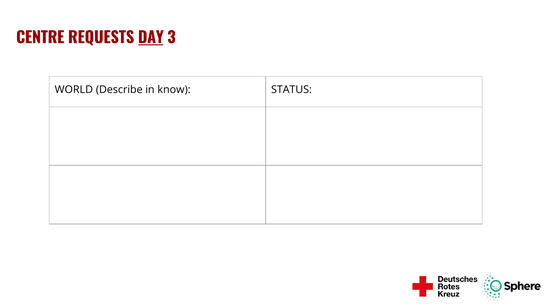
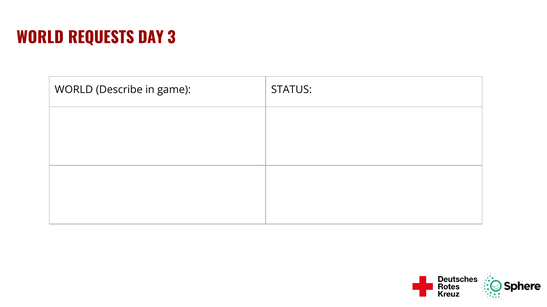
CENTRE: CENTRE -> WORLD (40, 38)
DAY underline: present -> none (151, 38)
know: know -> game (174, 90)
